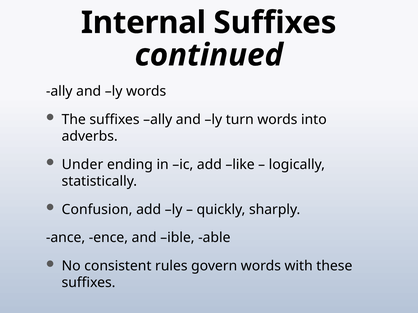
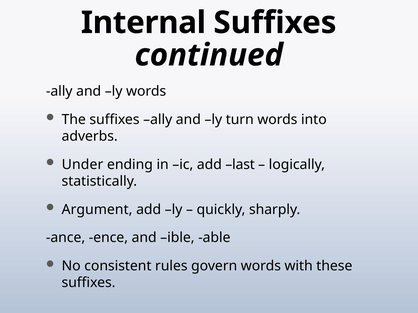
like: like -> last (240, 165)
Confusion: Confusion -> Argument (97, 210)
